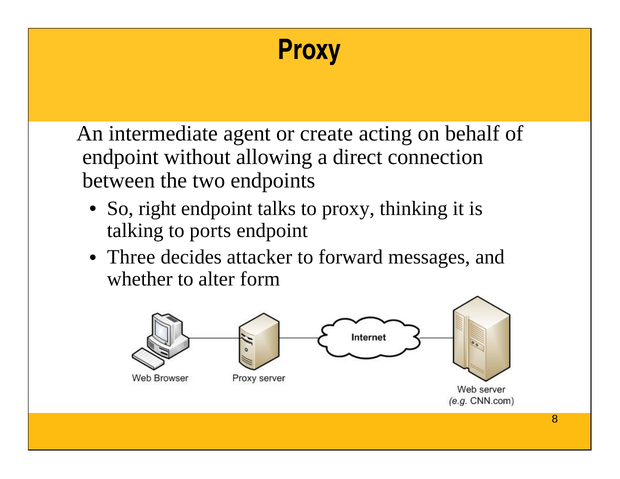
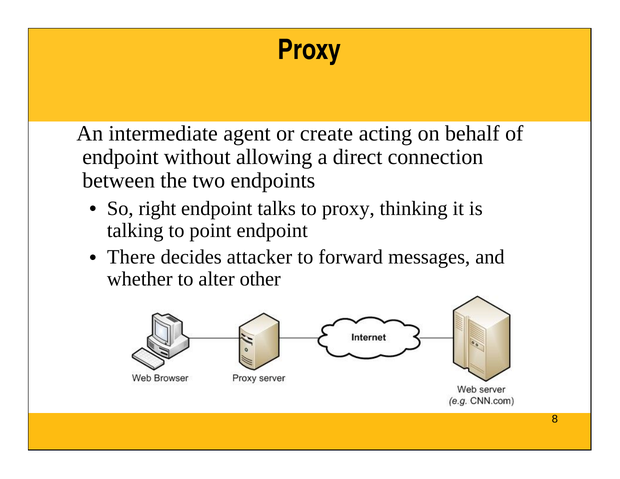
ports: ports -> point (210, 230)
Three: Three -> There (131, 257)
form: form -> other (260, 279)
